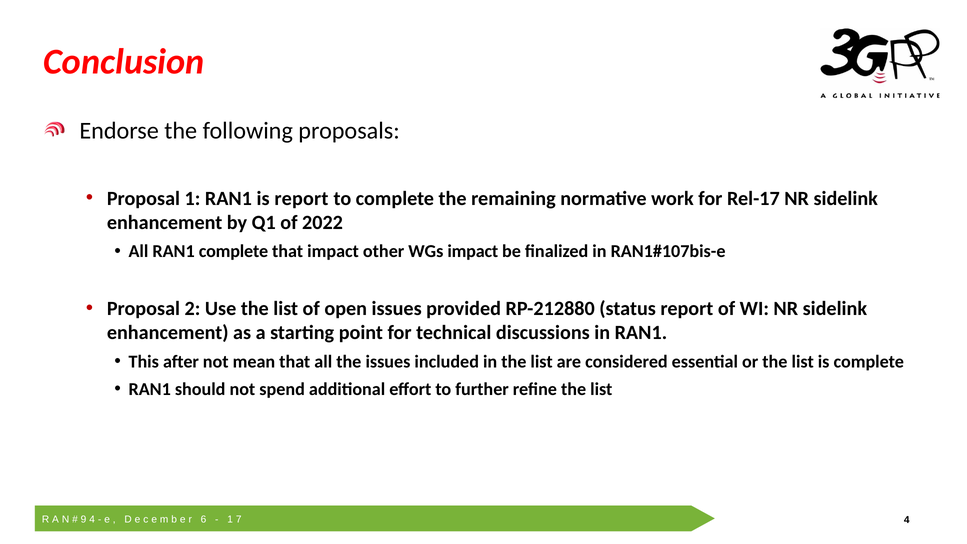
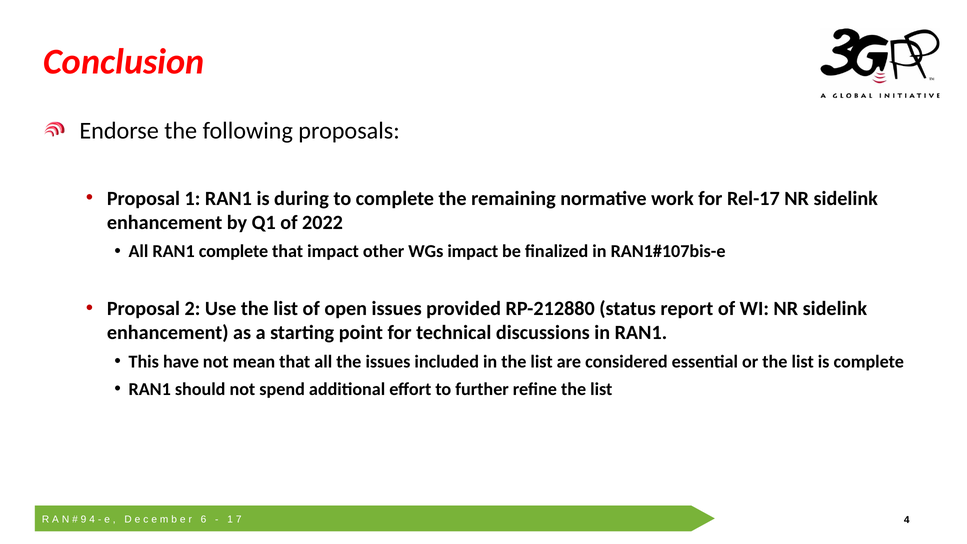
is report: report -> during (301, 198)
after: after -> have (181, 362)
